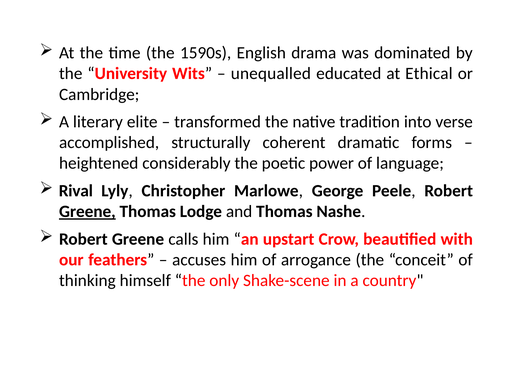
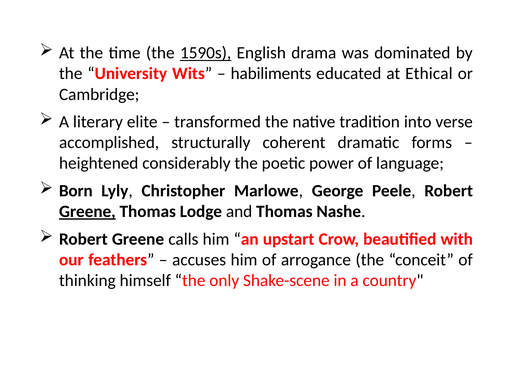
1590s underline: none -> present (206, 53)
unequalled: unequalled -> habiliments (271, 74)
Rival: Rival -> Born (76, 191)
